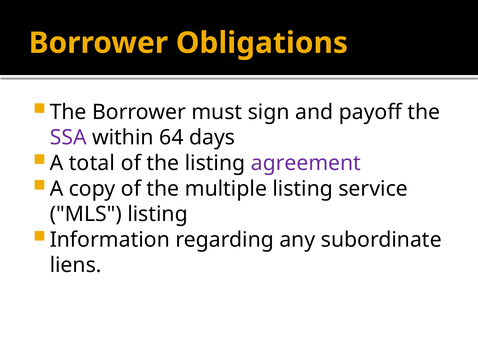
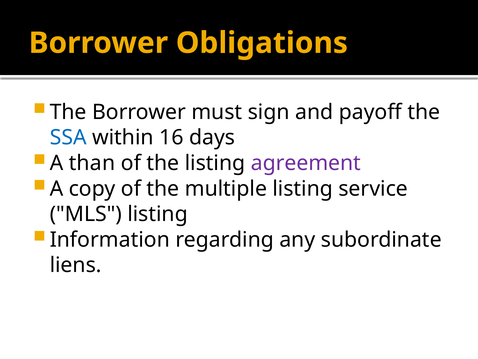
SSA colour: purple -> blue (68, 137)
64: 64 -> 16 (171, 137)
total: total -> than (92, 163)
